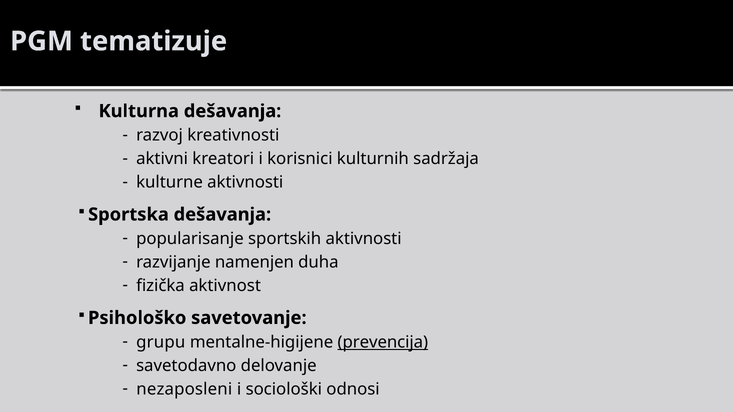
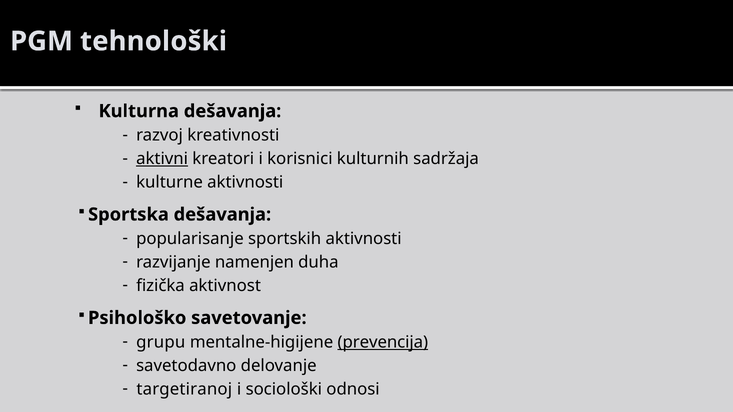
tematizuje: tematizuje -> tehnološki (154, 41)
aktivni underline: none -> present (162, 159)
nezaposleni: nezaposleni -> targetiranoj (184, 389)
